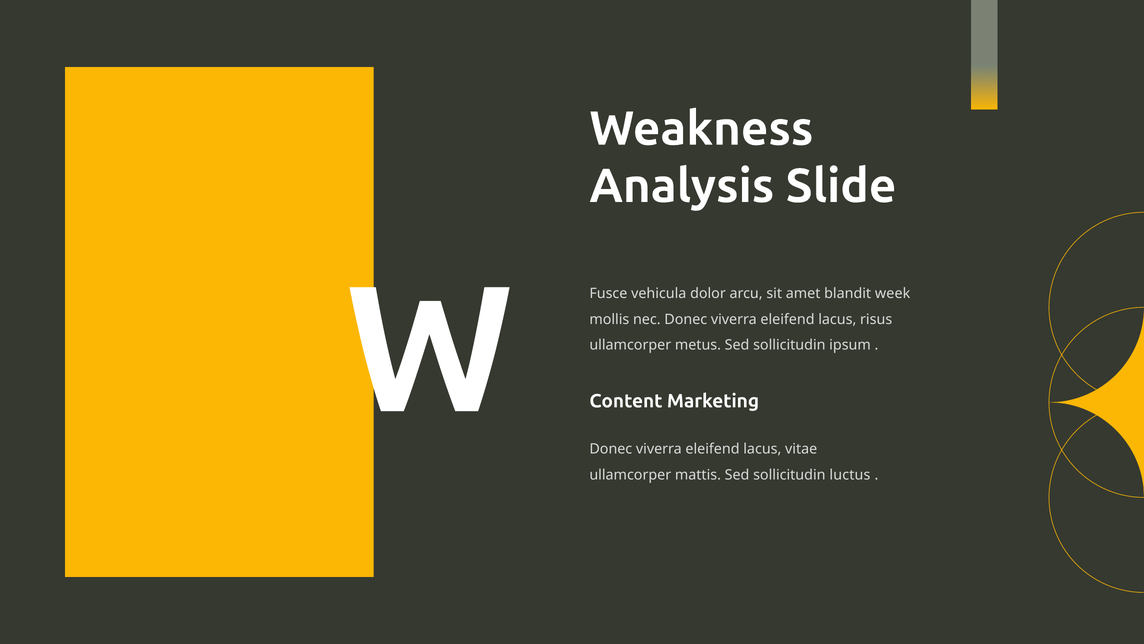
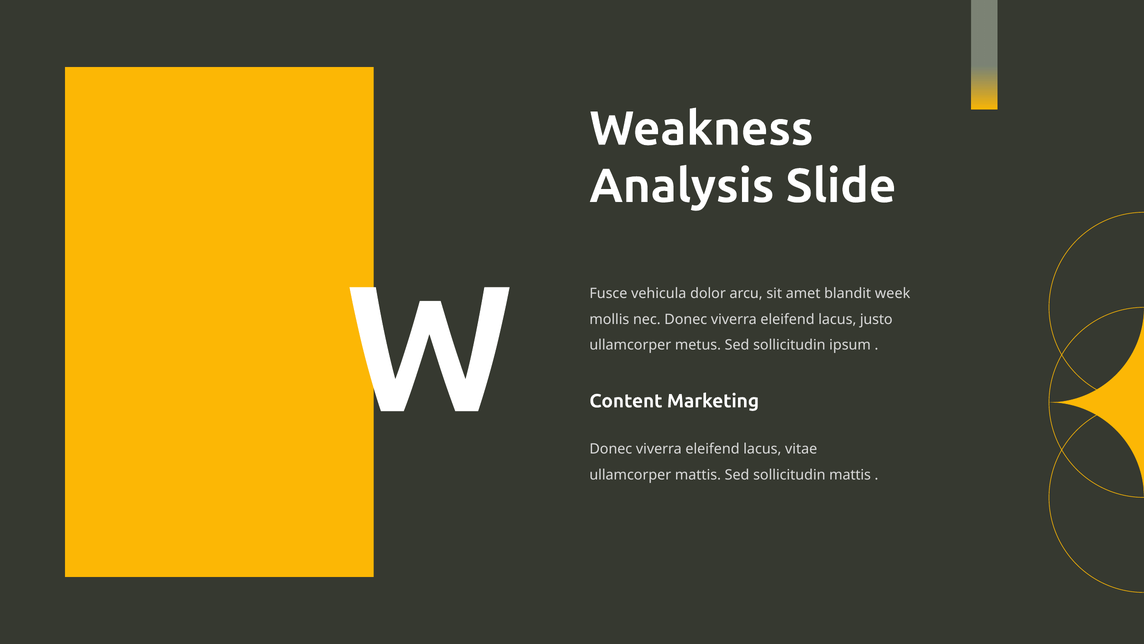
risus: risus -> justo (876, 319)
sollicitudin luctus: luctus -> mattis (850, 475)
